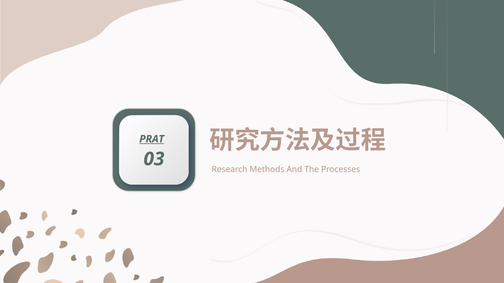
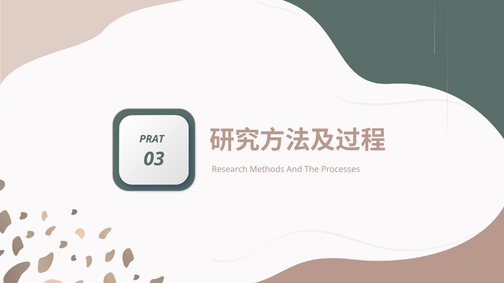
PRAT underline: present -> none (152, 139)
